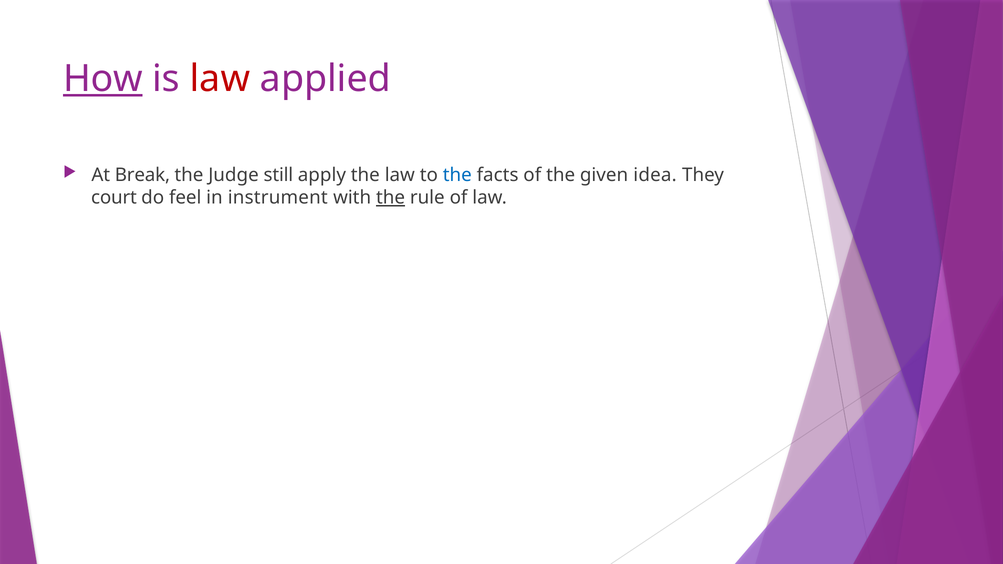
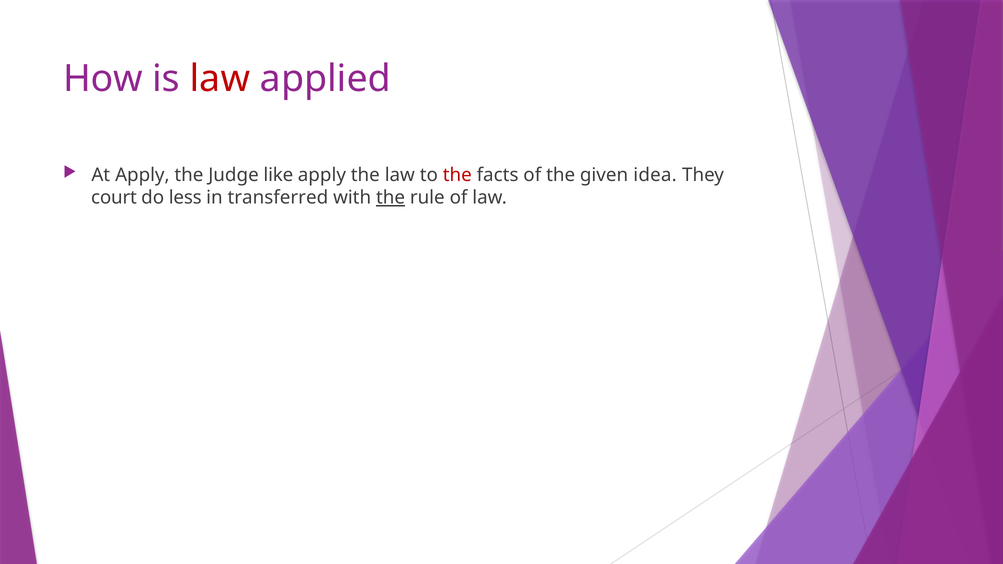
How underline: present -> none (103, 79)
At Break: Break -> Apply (142, 175)
still: still -> like (278, 175)
the colour: blue -> red (457, 175)
feel: feel -> less (185, 198)
instrument: instrument -> transferred (278, 198)
